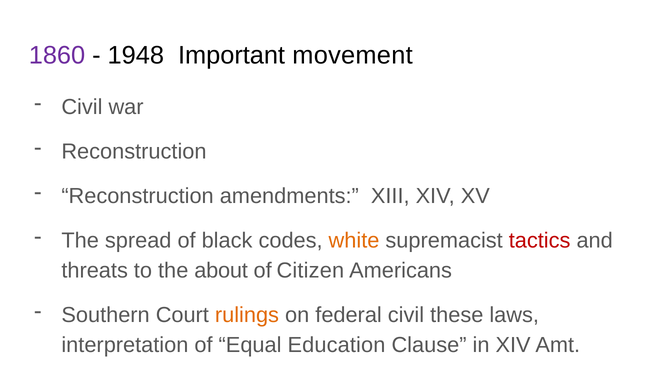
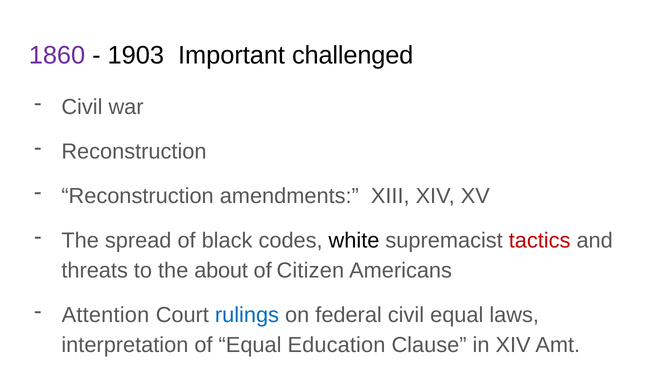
1948: 1948 -> 1903 (136, 55)
movement: movement -> challenged (353, 55)
white colour: orange -> black (354, 241)
Southern: Southern -> Attention (105, 315)
rulings colour: orange -> blue (247, 315)
civil these: these -> equal (457, 315)
